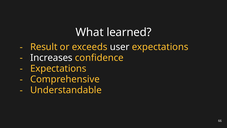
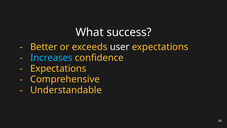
learned: learned -> success (129, 32)
Result: Result -> Better (44, 47)
Increases colour: white -> light blue (51, 58)
